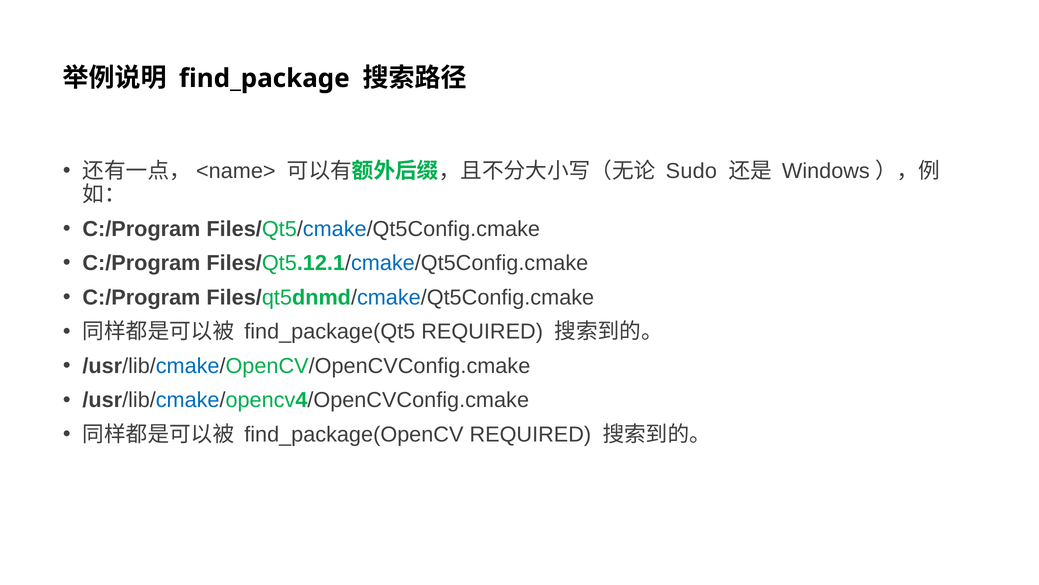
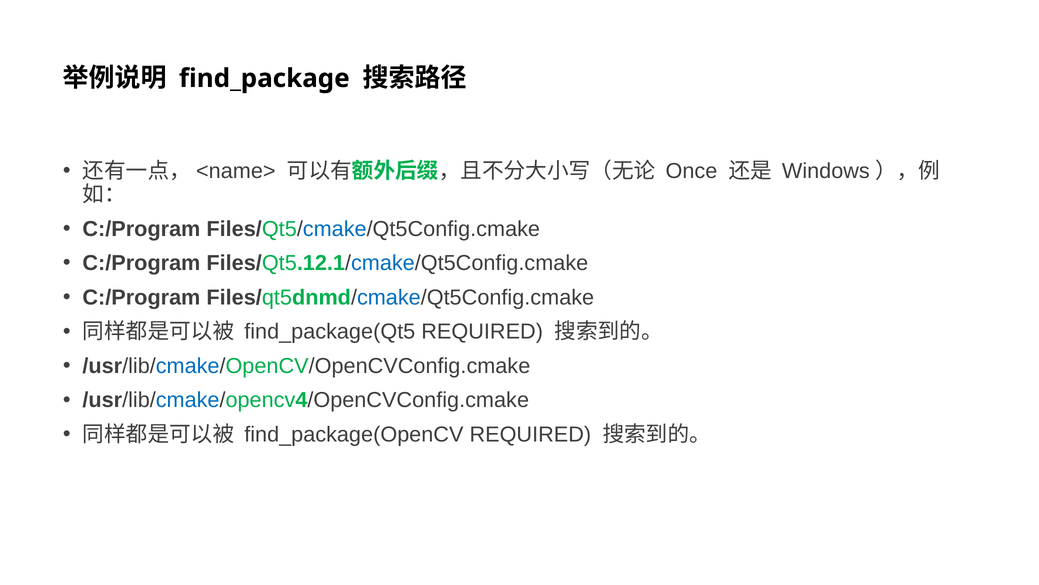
Sudo: Sudo -> Once (691, 171)
